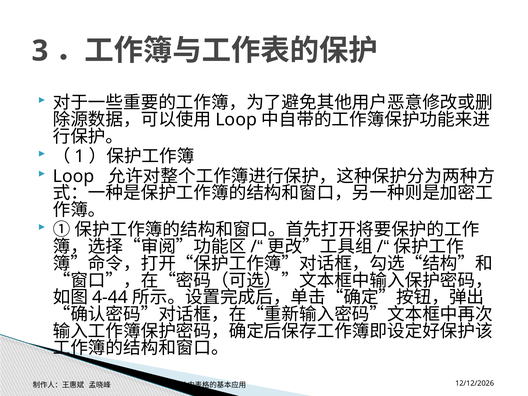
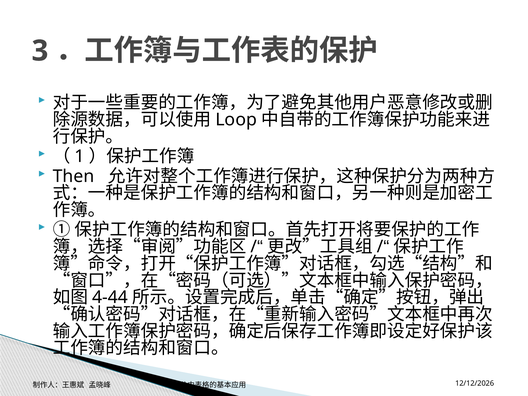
Loop: Loop -> Then (74, 176)
